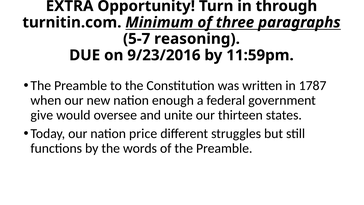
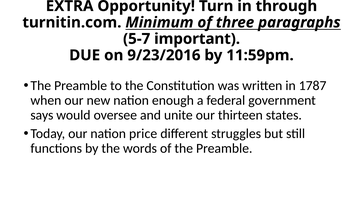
reasoning: reasoning -> important (197, 39)
give: give -> says (42, 115)
